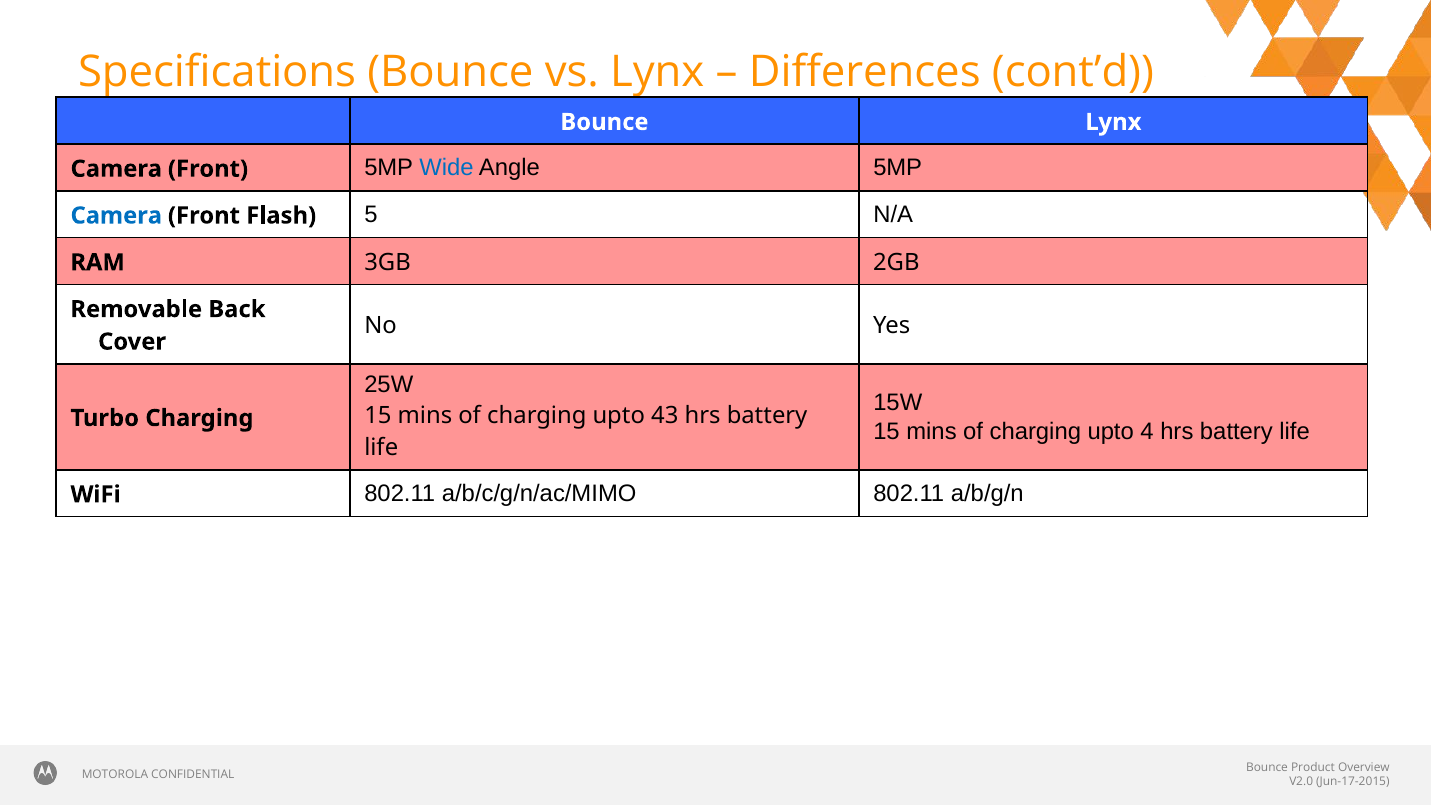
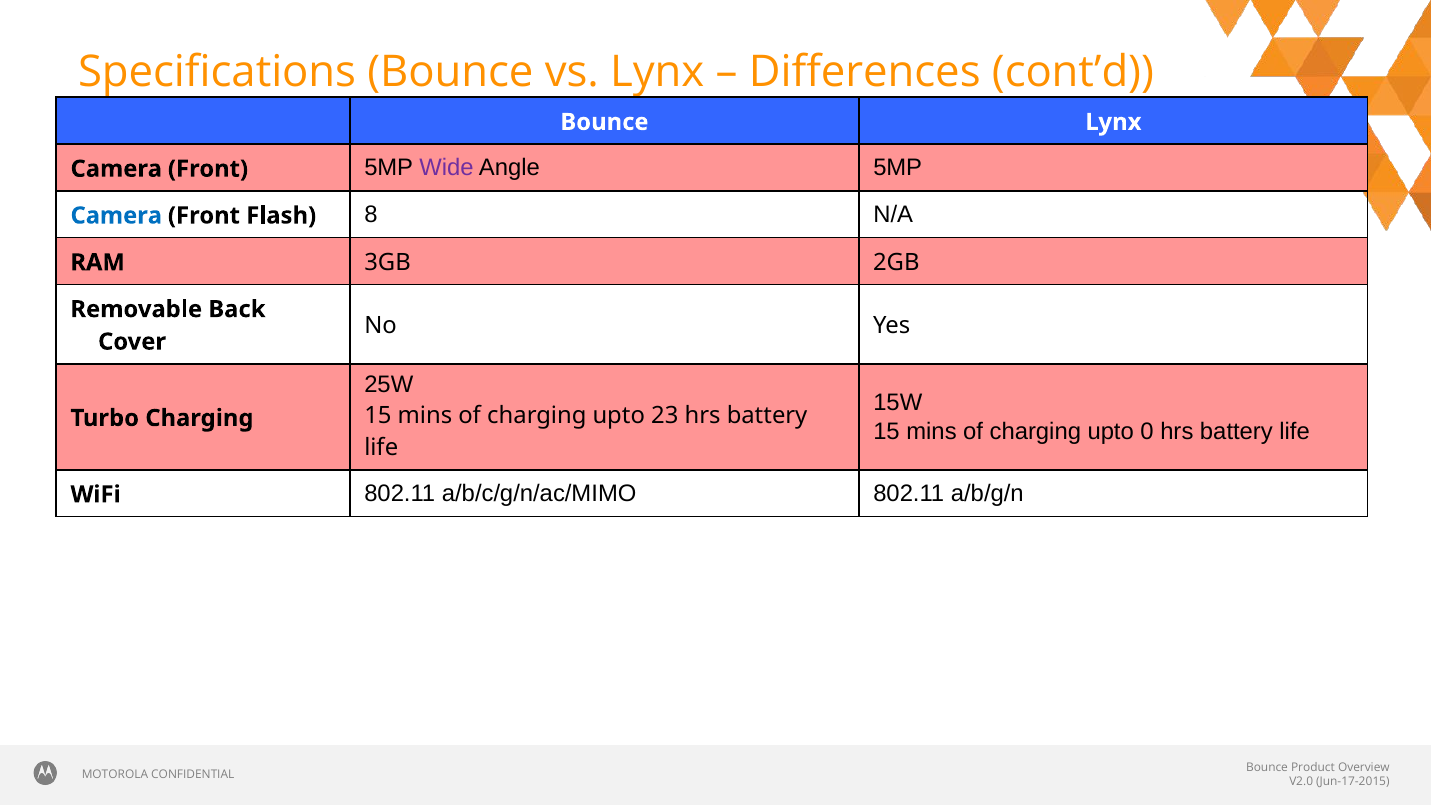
Wide colour: blue -> purple (446, 168)
5: 5 -> 8 (371, 215)
43: 43 -> 23 (665, 415)
4: 4 -> 0 (1147, 432)
